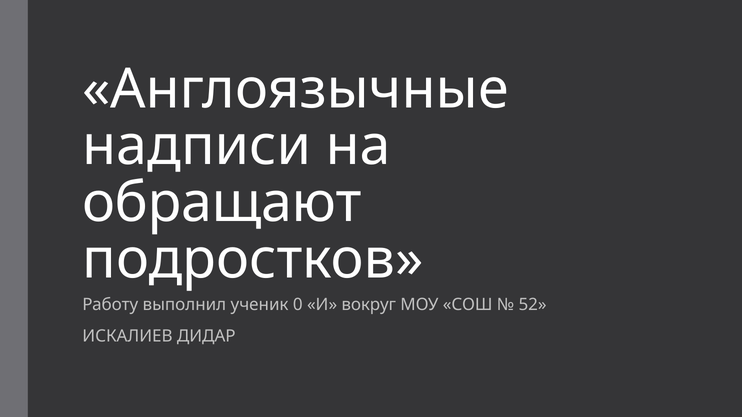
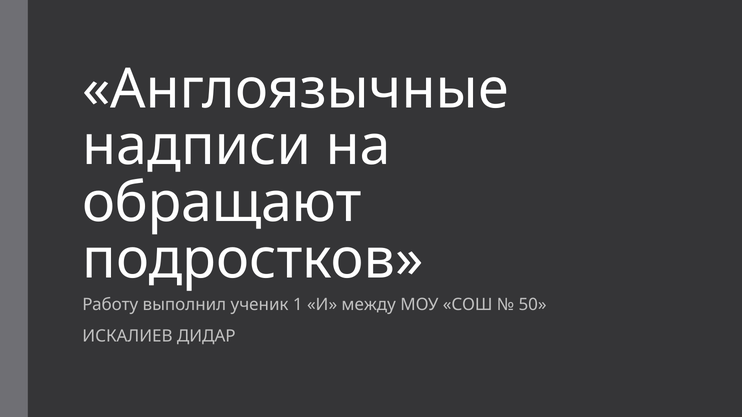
0: 0 -> 1 (298, 305)
вокруг: вокруг -> между (369, 305)
52: 52 -> 50 (533, 305)
